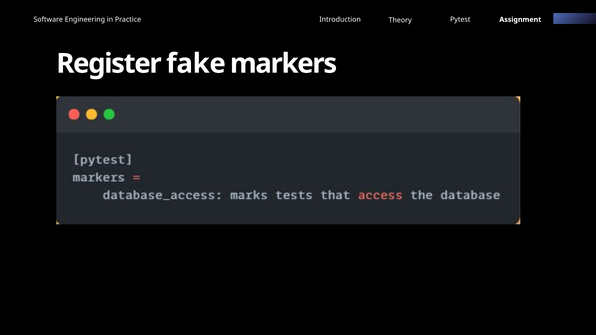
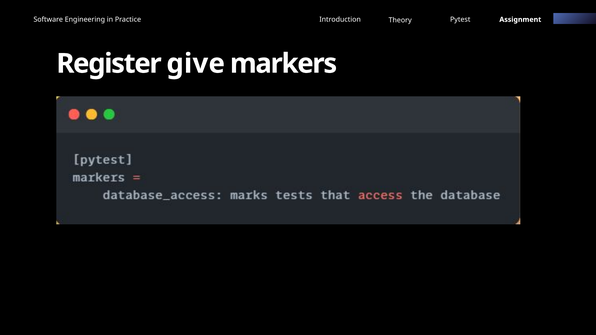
fake: fake -> give (196, 64)
